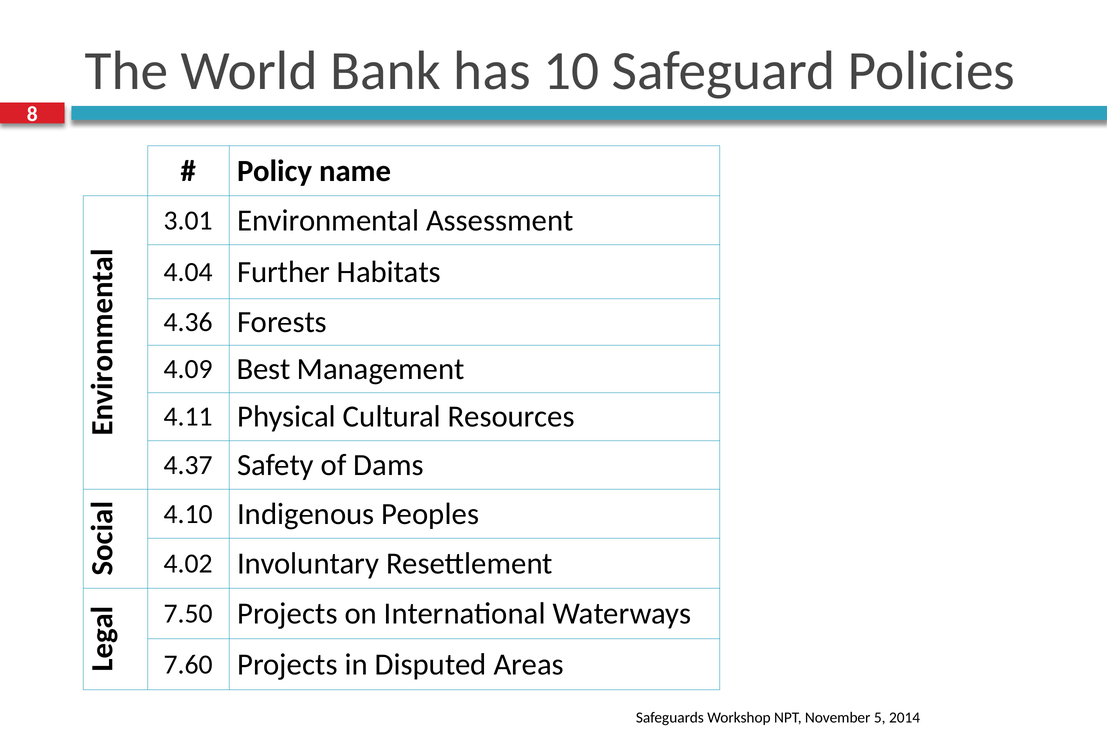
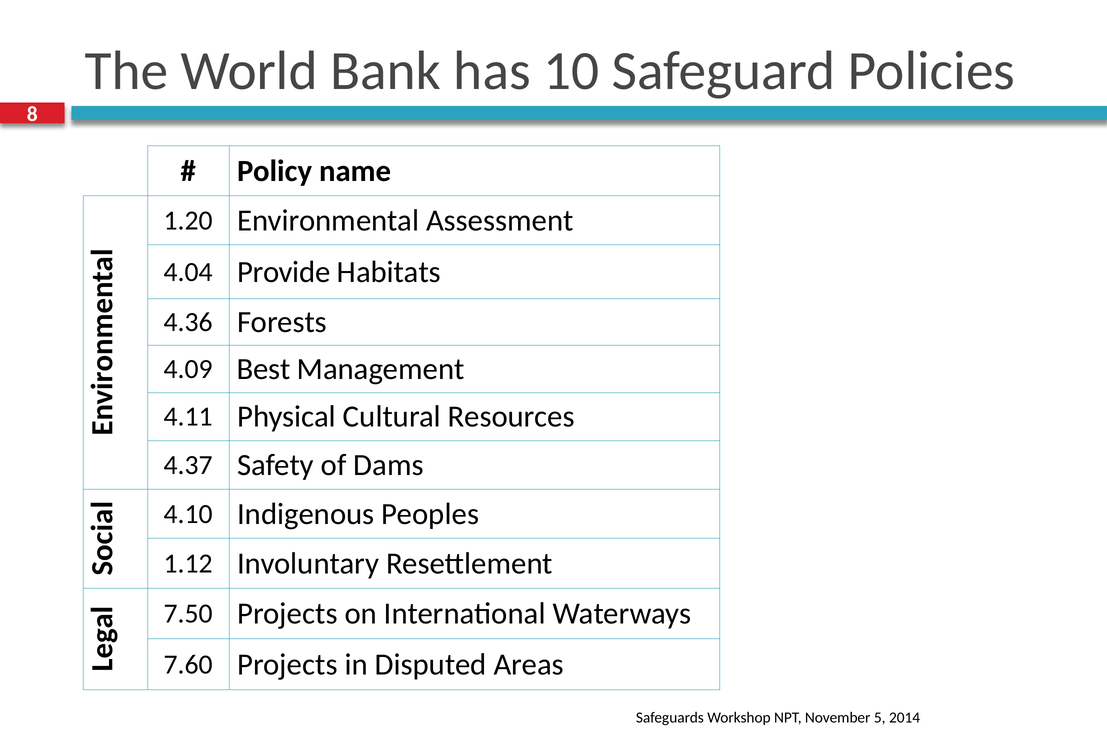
3.01: 3.01 -> 1.20 (188, 220)
Further: Further -> Provide (284, 272)
4.02: 4.02 -> 1.12 (188, 563)
